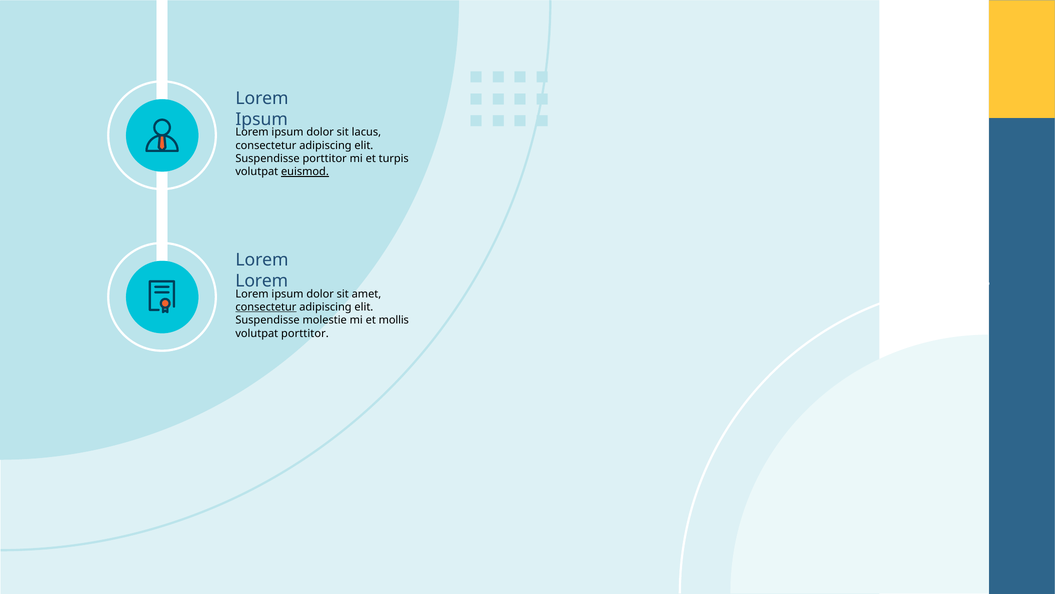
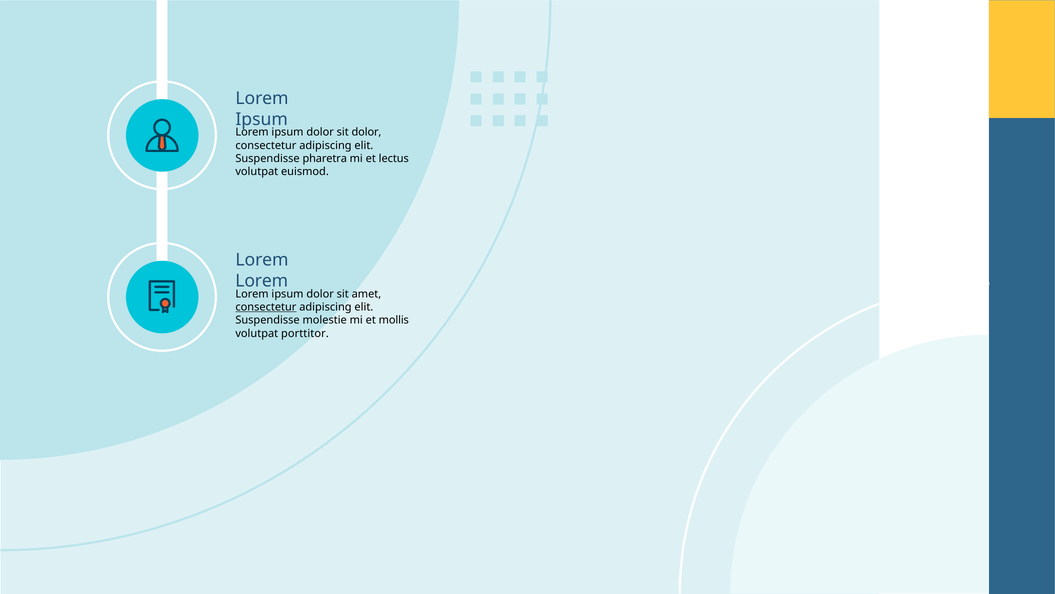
sit lacus: lacus -> dolor (367, 132)
Suspendisse porttitor: porttitor -> pharetra (325, 158)
turpis: turpis -> lectus (394, 158)
euismod underline: present -> none (305, 172)
